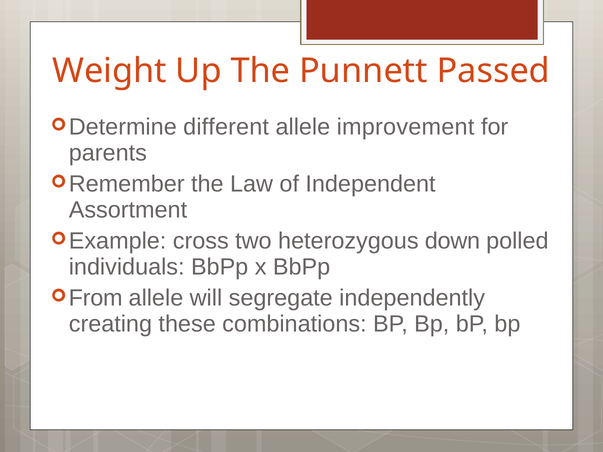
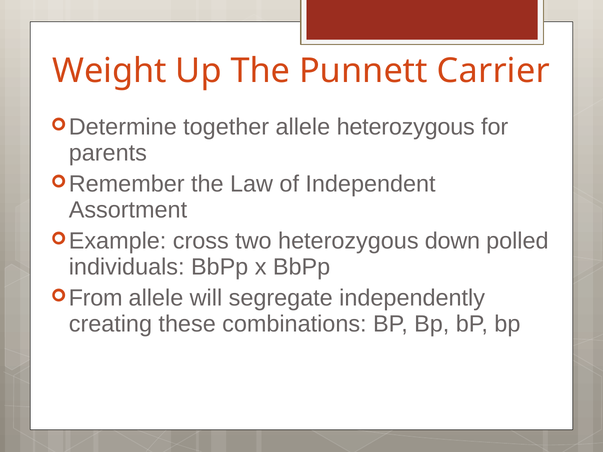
Passed: Passed -> Carrier (493, 71)
different: different -> together (226, 127)
allele improvement: improvement -> heterozygous (406, 127)
